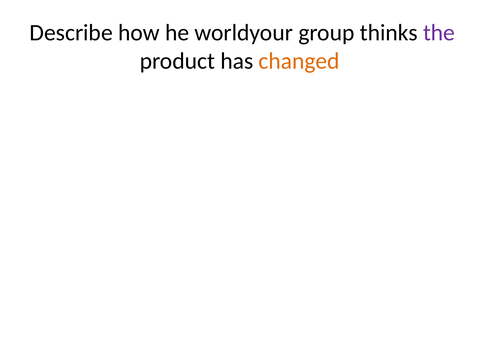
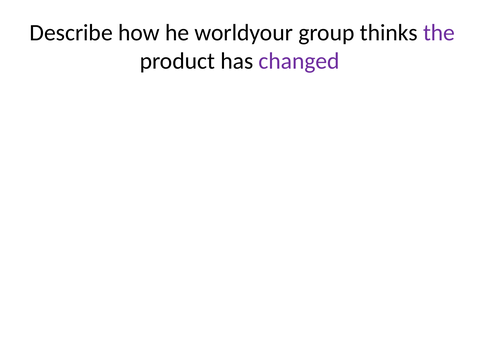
changed colour: orange -> purple (299, 61)
